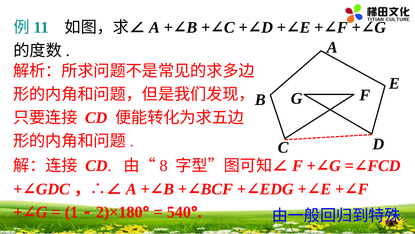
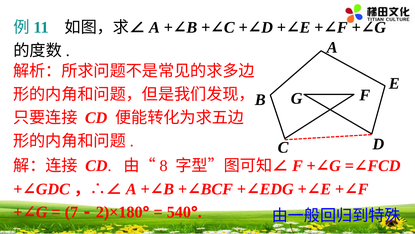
1: 1 -> 7 (71, 212)
